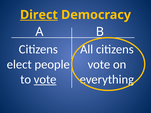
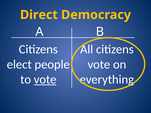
Direct underline: present -> none (39, 15)
